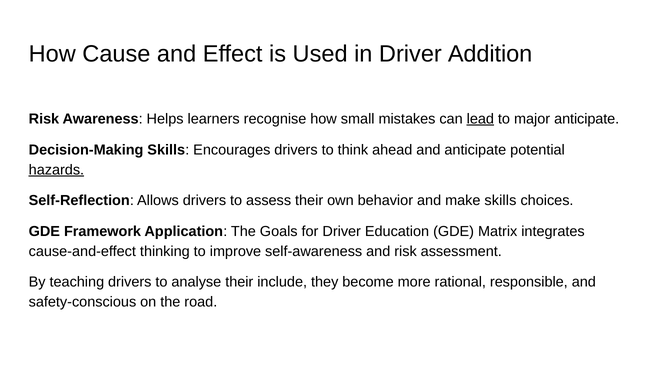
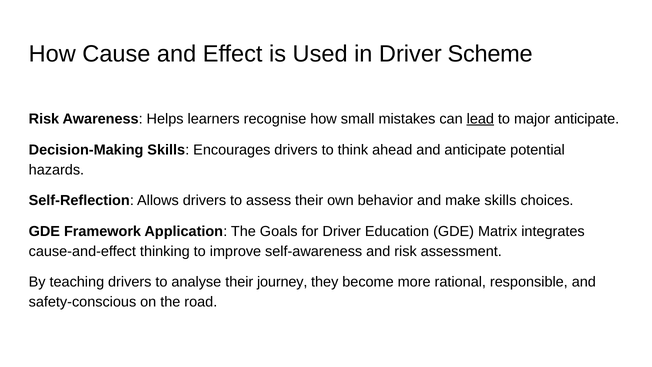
Addition: Addition -> Scheme (490, 54)
hazards underline: present -> none (56, 170)
include: include -> journey (282, 282)
